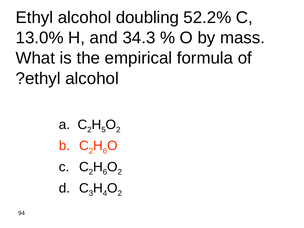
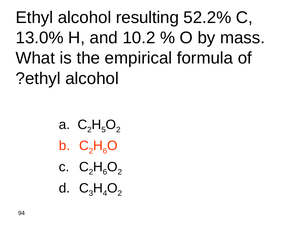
doubling: doubling -> resulting (147, 18)
34.3: 34.3 -> 10.2 (139, 38)
